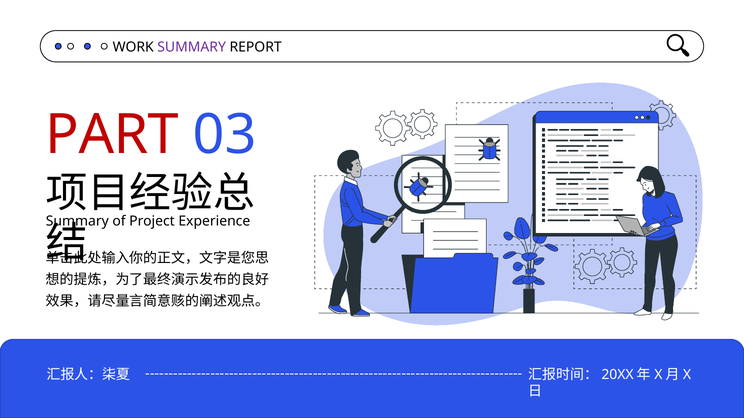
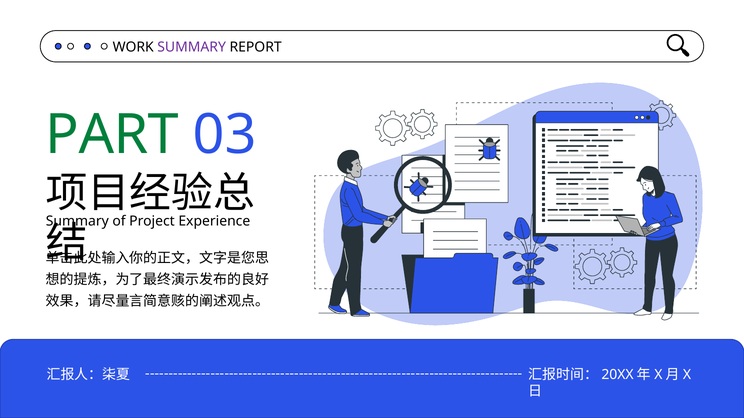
PART colour: red -> green (112, 135)
